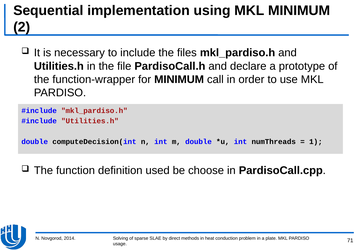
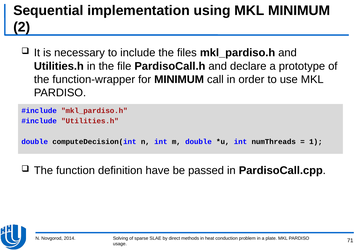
used: used -> have (158, 170)
choose: choose -> passed (206, 170)
